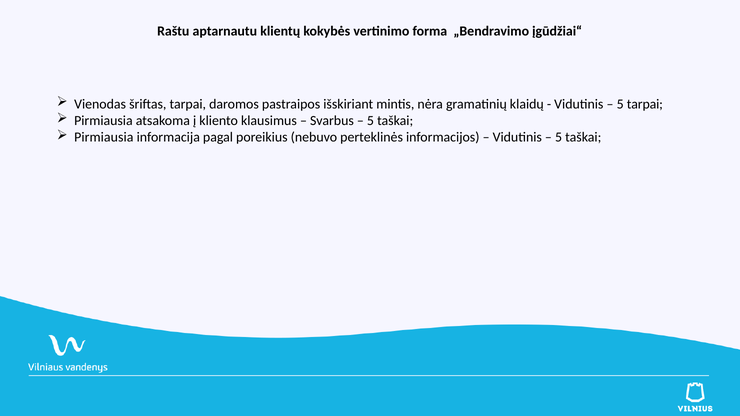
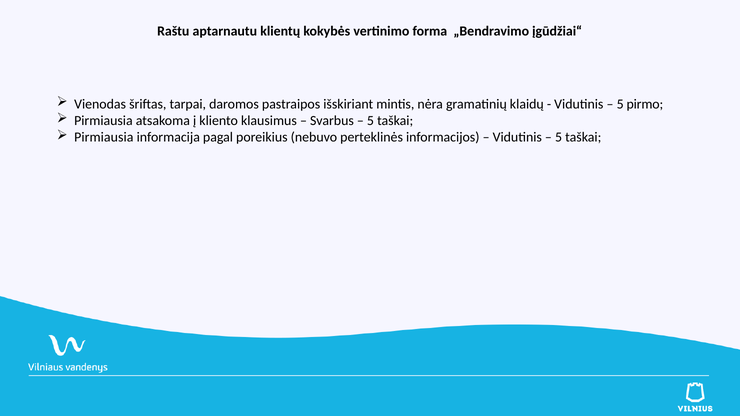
5 tarpai: tarpai -> pirmo (645, 104)
